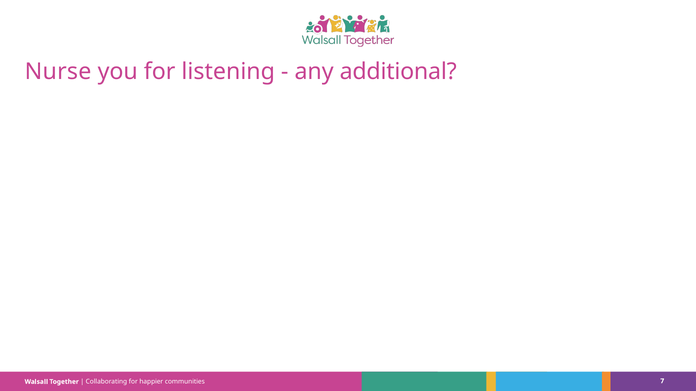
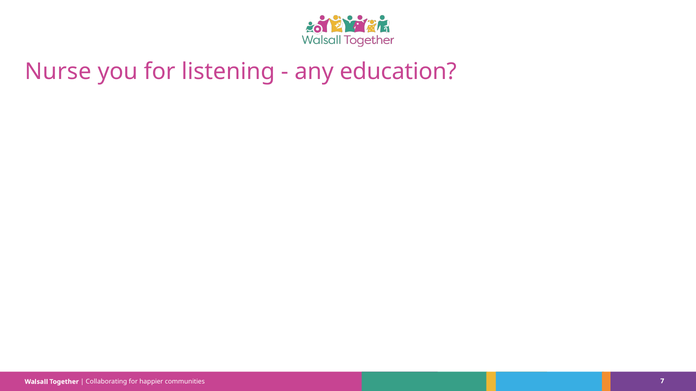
additional: additional -> education (398, 72)
